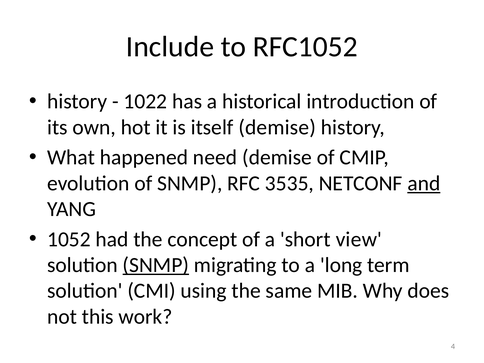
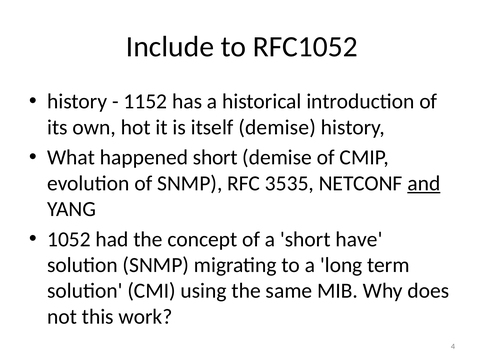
1022: 1022 -> 1152 (145, 102)
happened need: need -> short (215, 157)
view: view -> have (359, 239)
SNMP underline: present -> none (156, 265)
